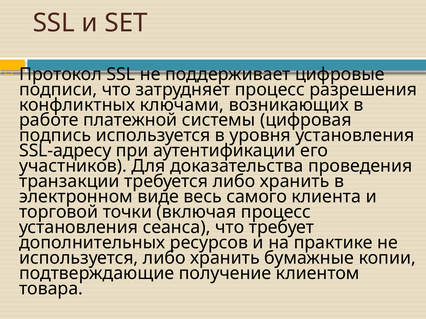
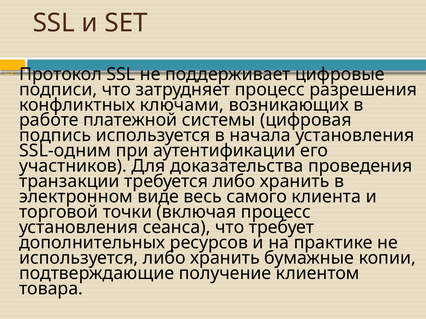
уровня: уровня -> начала (260, 136)
SSL-адресу: SSL-адресу -> SSL-одним (65, 151)
